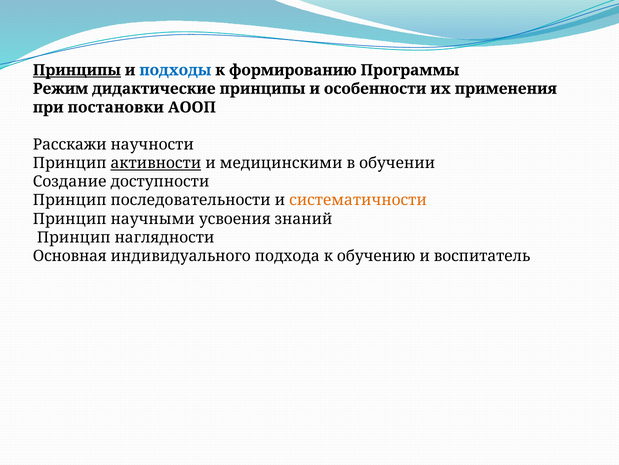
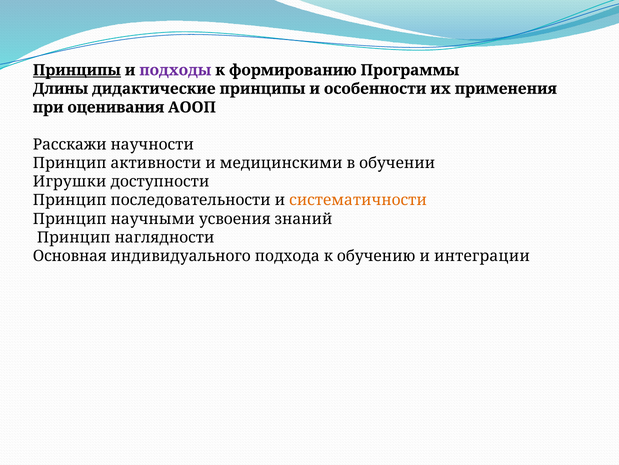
подходы colour: blue -> purple (175, 70)
Режим: Режим -> Длины (61, 89)
постановки: постановки -> оценивания (116, 107)
активности underline: present -> none (156, 163)
Создание: Создание -> Игрушки (70, 181)
воспитатель: воспитатель -> интеграции (482, 256)
